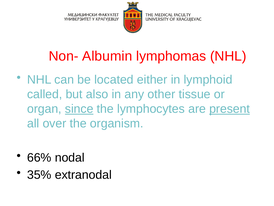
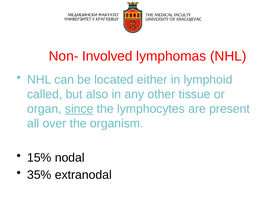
Albumin: Albumin -> Involved (107, 56)
present underline: present -> none (230, 109)
66%: 66% -> 15% (39, 157)
